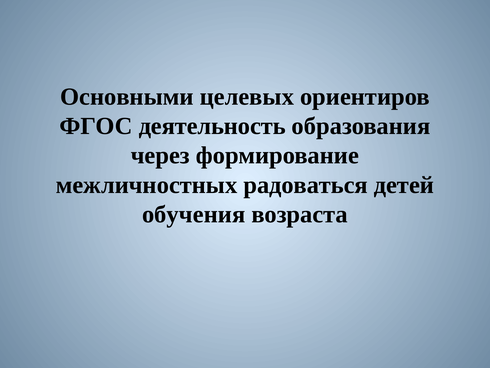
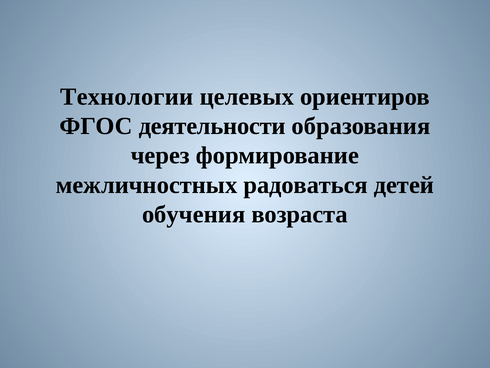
Основными: Основными -> Технологии (127, 96)
деятельность: деятельность -> деятельности (212, 126)
